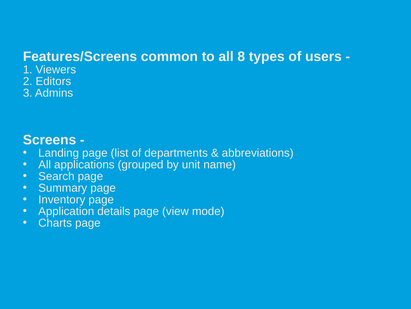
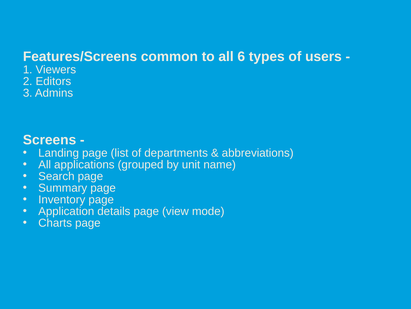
8: 8 -> 6 (241, 57)
